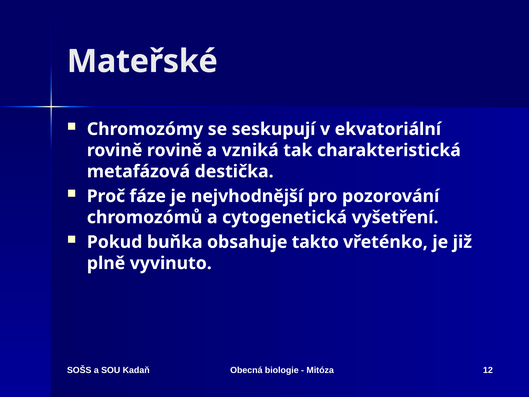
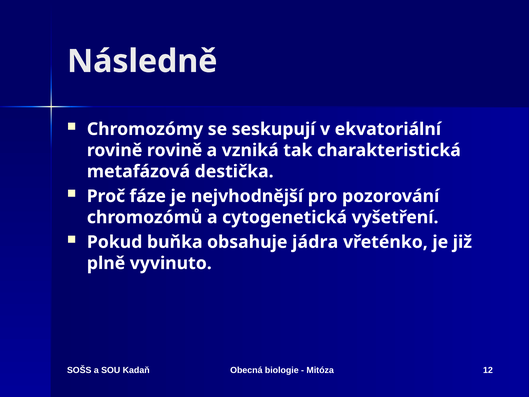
Mateřské: Mateřské -> Následně (142, 61)
takto: takto -> jádra (315, 242)
